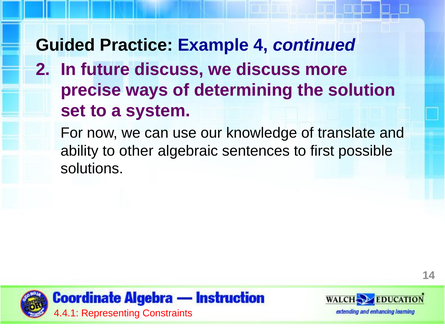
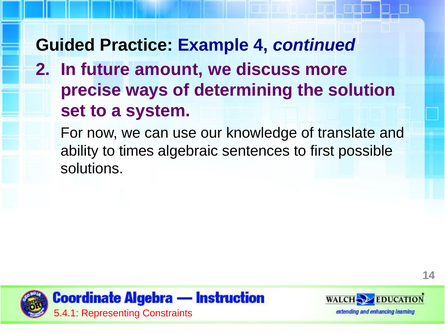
future discuss: discuss -> amount (169, 69)
other: other -> times (136, 151)
4.4.1: 4.4.1 -> 5.4.1 (66, 313)
